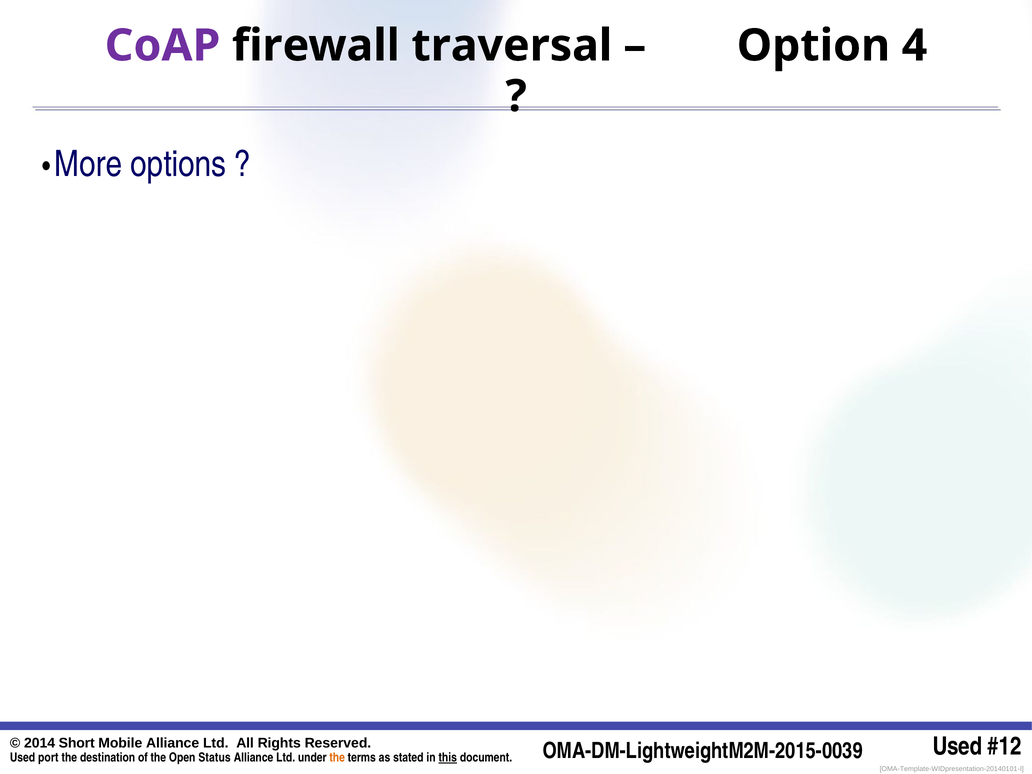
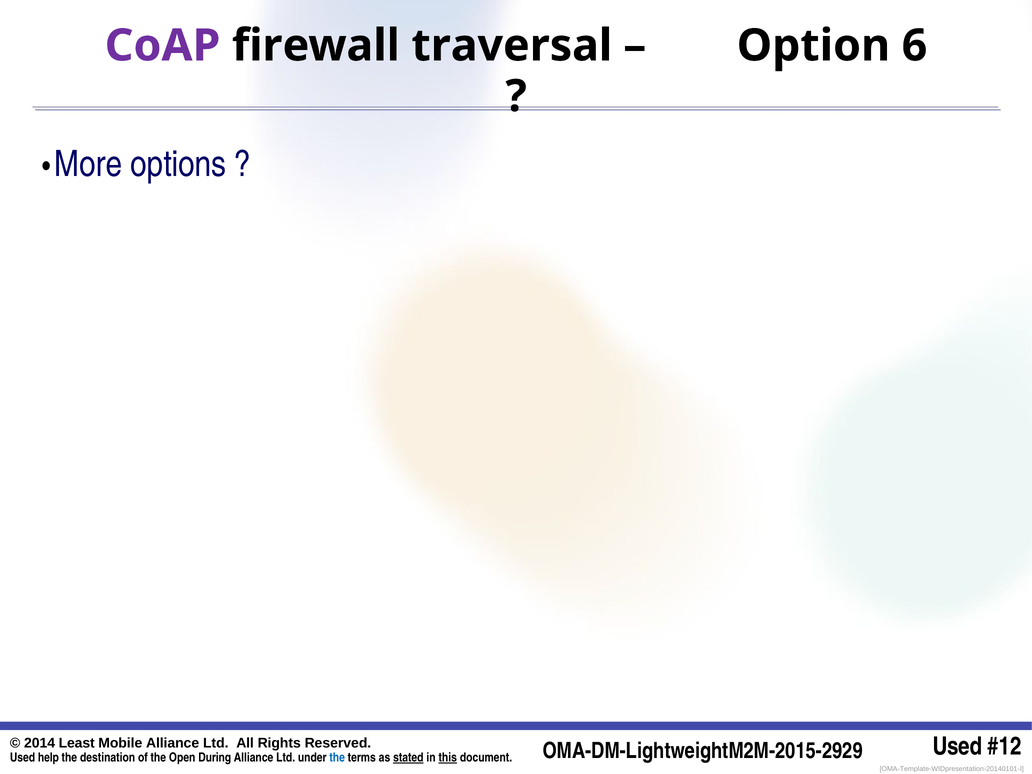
4: 4 -> 6 (915, 46)
Short: Short -> Least (77, 743)
OMA-DM-LightweightM2M-2015-0039: OMA-DM-LightweightM2M-2015-0039 -> OMA-DM-LightweightM2M-2015-2929 (703, 751)
port: port -> help (48, 758)
Status: Status -> During (215, 758)
the colour: orange -> blue (337, 758)
stated underline: none -> present (408, 758)
